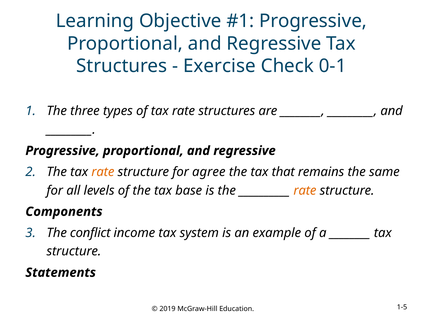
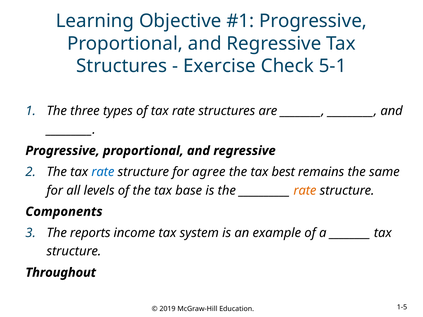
0-1: 0-1 -> 5-1 (333, 66)
rate colour: orange -> blue (103, 172)
that: that -> best (283, 172)
conflict: conflict -> reports (90, 233)
Statements: Statements -> Throughout (61, 273)
